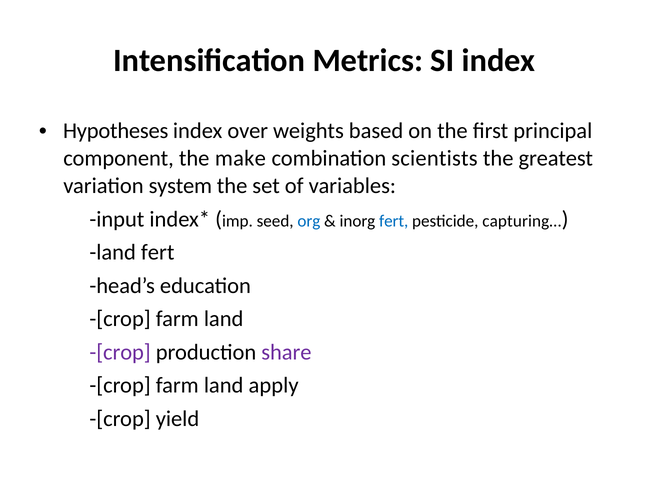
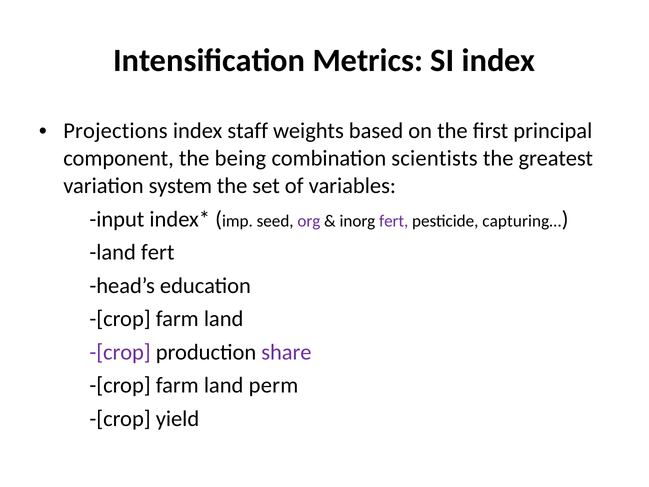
Hypotheses: Hypotheses -> Projections (115, 131)
over: over -> staff (248, 131)
make: make -> being (240, 158)
org colour: blue -> purple (309, 221)
fert colour: blue -> purple (394, 221)
apply: apply -> perm (273, 385)
